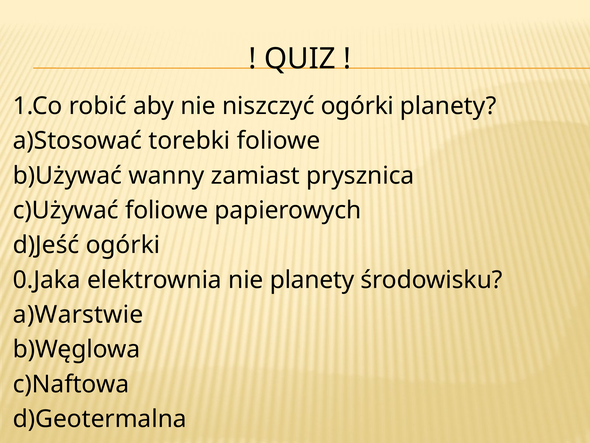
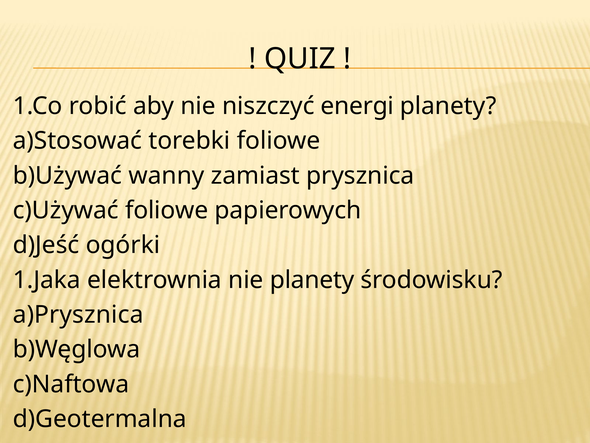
niszczyć ogórki: ogórki -> energi (357, 106)
0.Jaka: 0.Jaka -> 1.Jaka (47, 280)
a)Warstwie: a)Warstwie -> a)Prysznica (78, 314)
